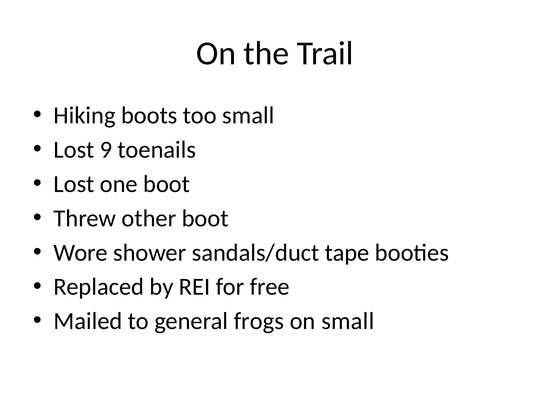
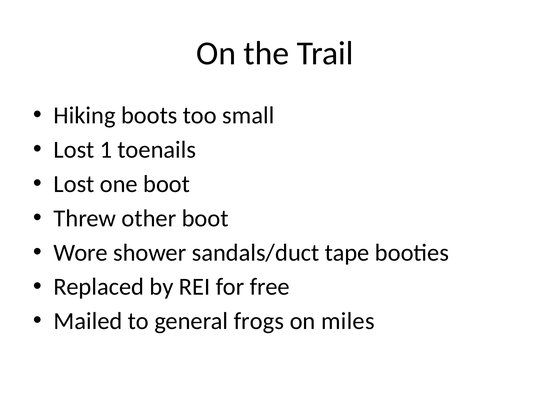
9: 9 -> 1 (106, 150)
on small: small -> miles (348, 321)
